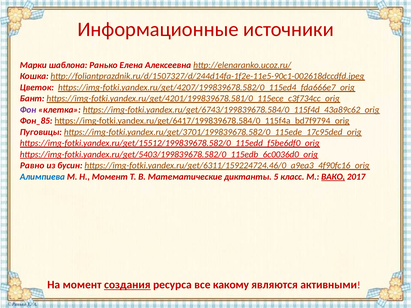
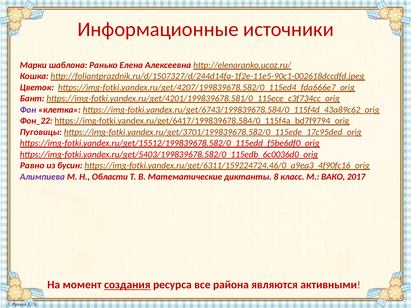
Фон_85: Фон_85 -> Фон_22 (36, 121)
Алимпиева colour: blue -> purple (42, 177)
Н Момент: Момент -> Области (110, 177)
5: 5 -> 8 (276, 177)
ВАКО underline: present -> none (333, 177)
какому: какому -> района (231, 285)
